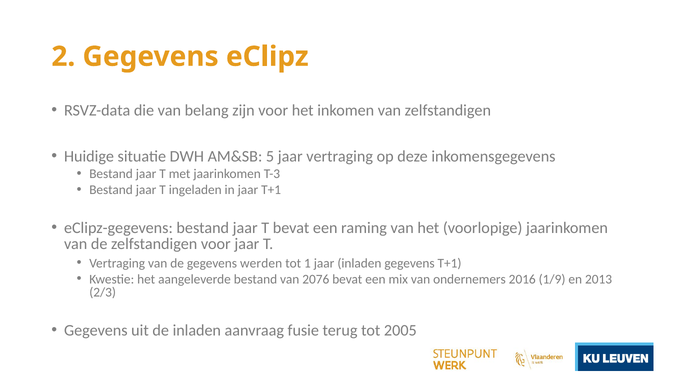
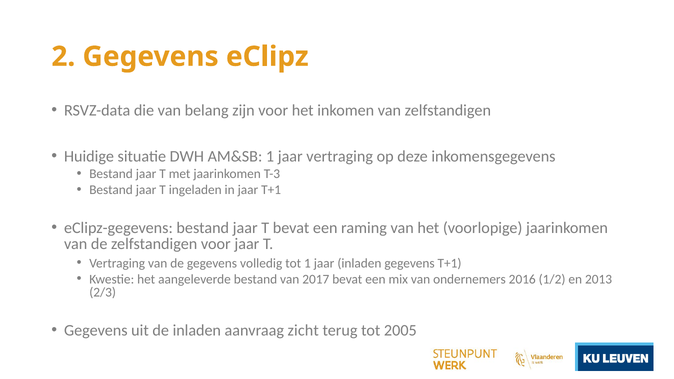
AM&SB 5: 5 -> 1 (270, 156)
werden: werden -> volledig (261, 263)
2076: 2076 -> 2017 (316, 279)
1/9: 1/9 -> 1/2 (552, 279)
fusie: fusie -> zicht (303, 330)
